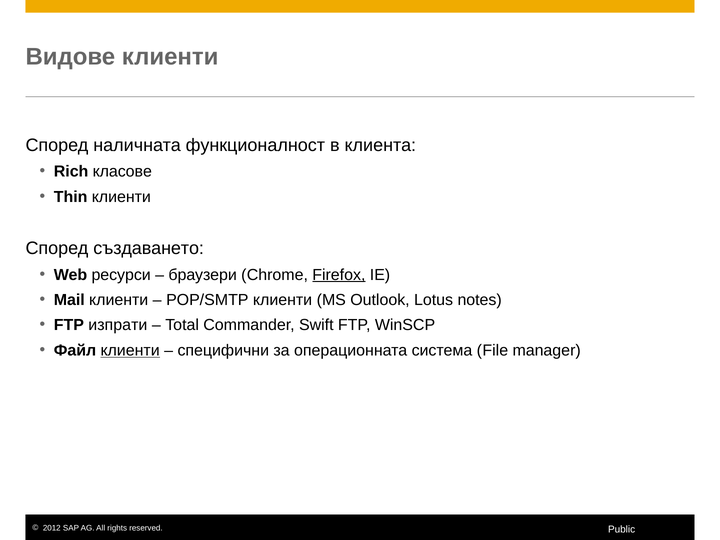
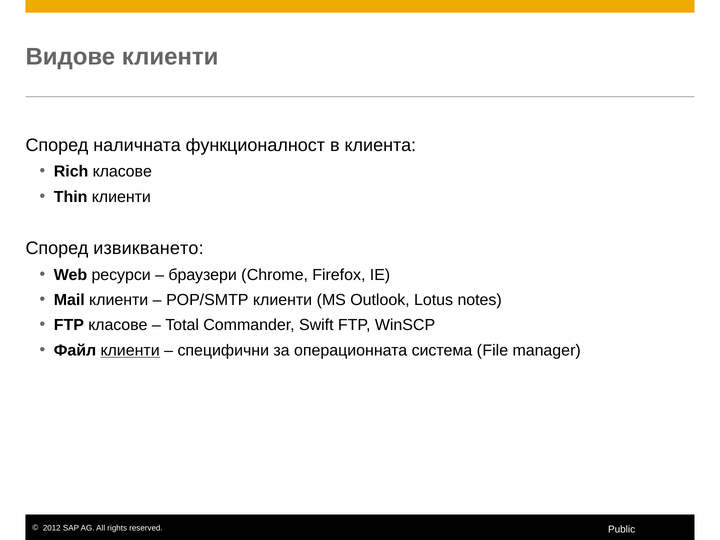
създаването: създаването -> извикването (148, 248)
Firefox underline: present -> none (339, 275)
FTP изпрати: изпрати -> класове (118, 325)
